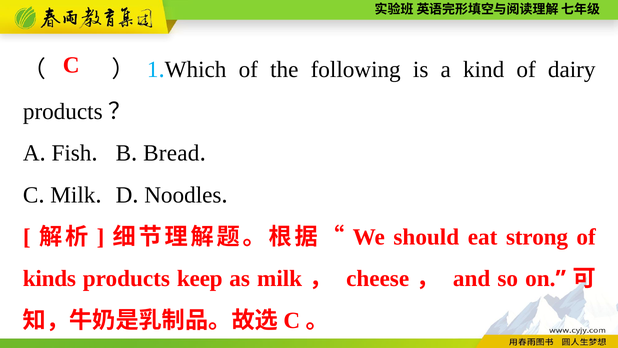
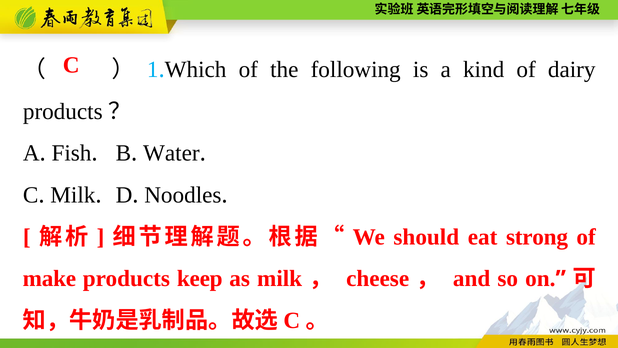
Bread: Bread -> Water (171, 153)
kinds: kinds -> make (49, 279)
